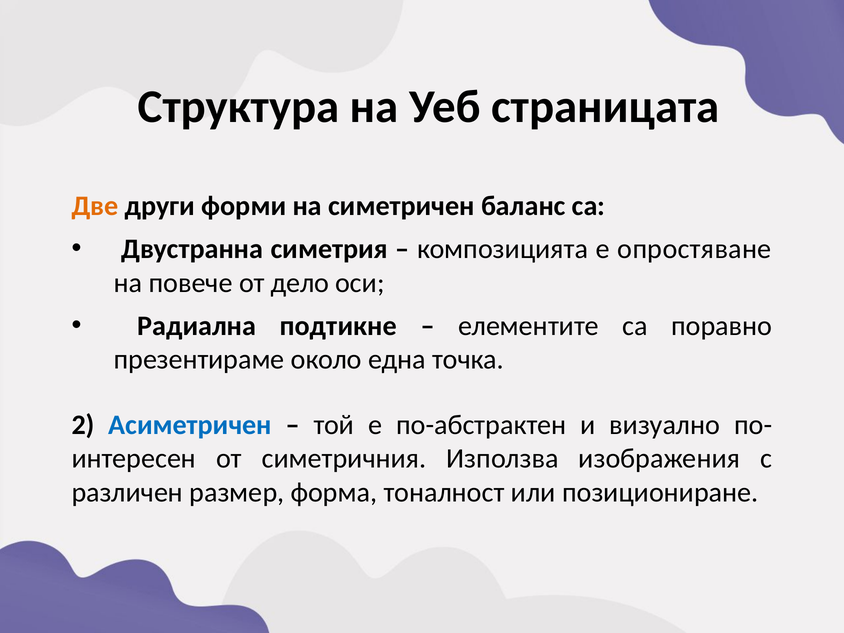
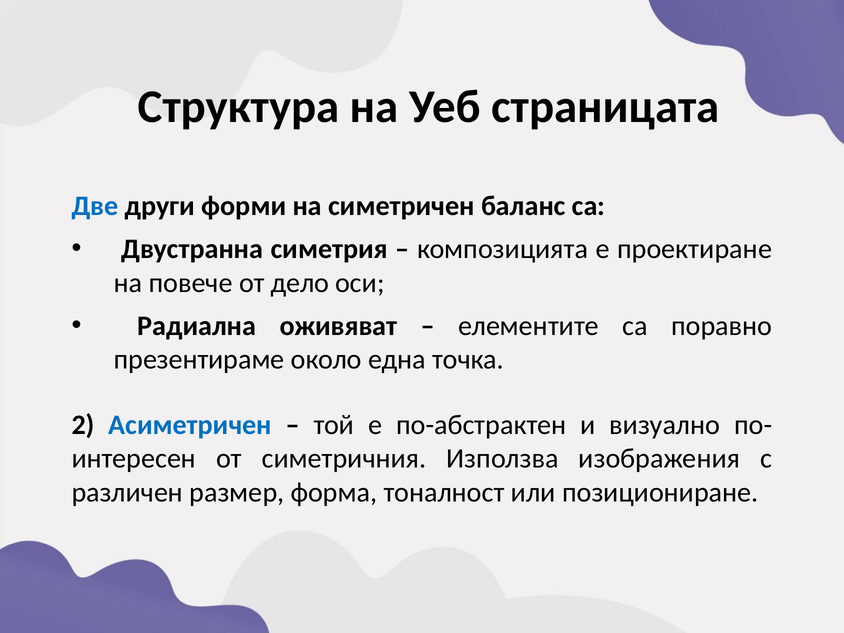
Две colour: orange -> blue (95, 206)
опростяване: опростяване -> проектиране (695, 249)
подтикне: подтикне -> оживяват (338, 326)
